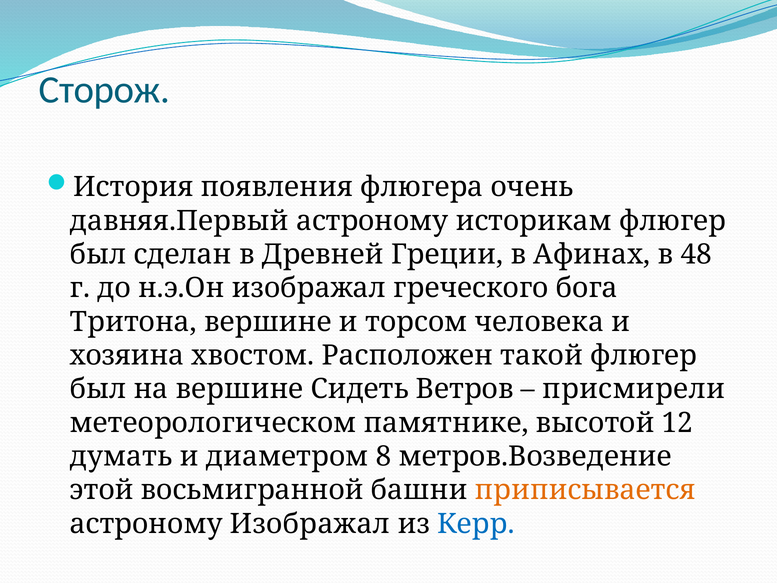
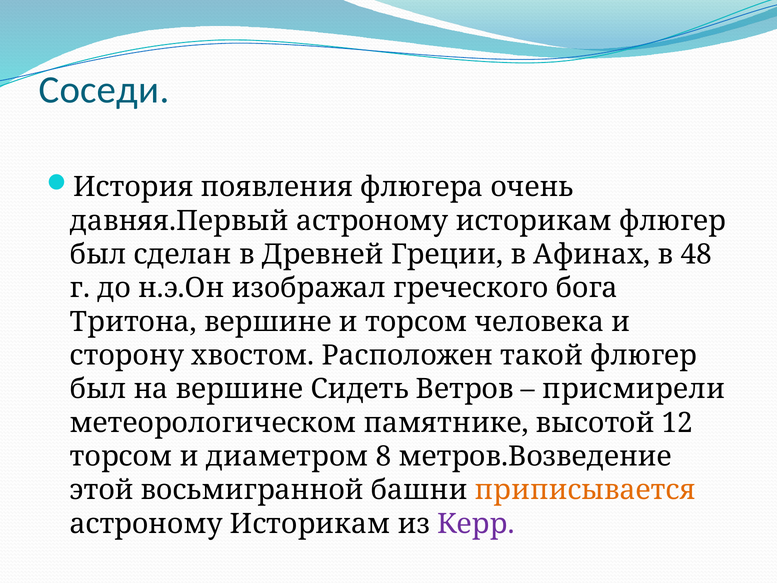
Сторож: Сторож -> Соседи (104, 90)
хозяина: хозяина -> сторону (127, 355)
думать: думать -> торсом (121, 456)
Изображал: Изображал -> Историкам (310, 524)
Керр colour: blue -> purple (476, 524)
